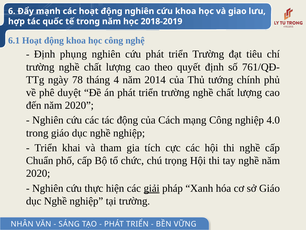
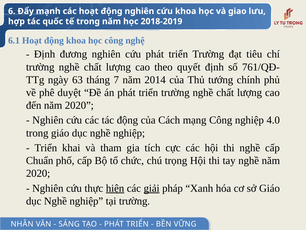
phụng: phụng -> đương (73, 54)
78: 78 -> 63 (77, 80)
4: 4 -> 7 (116, 80)
hiện underline: none -> present (115, 188)
